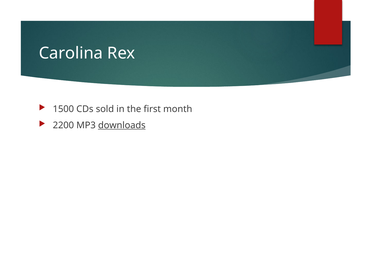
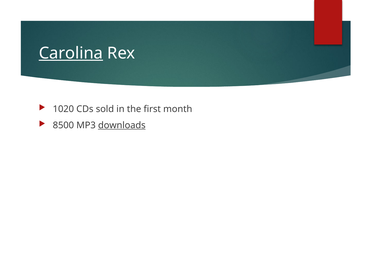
Carolina underline: none -> present (71, 53)
1500: 1500 -> 1020 (63, 109)
2200: 2200 -> 8500 (63, 125)
